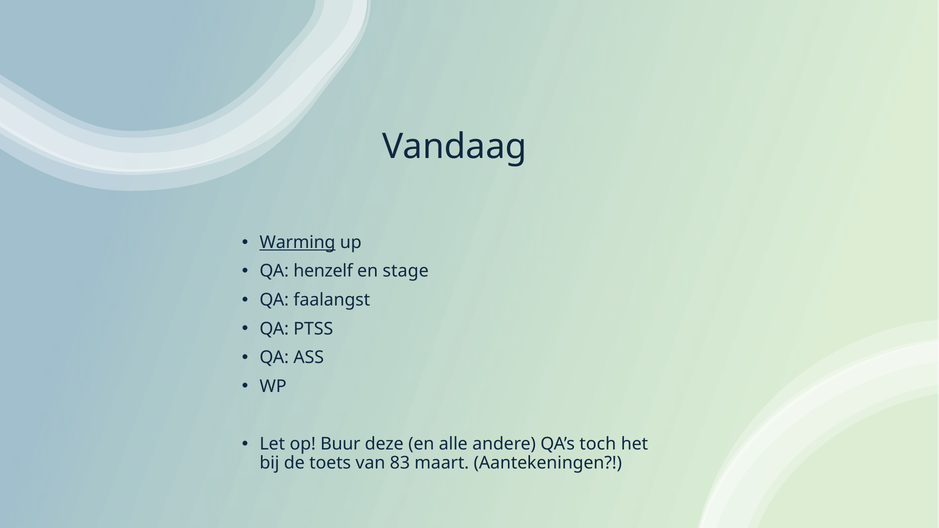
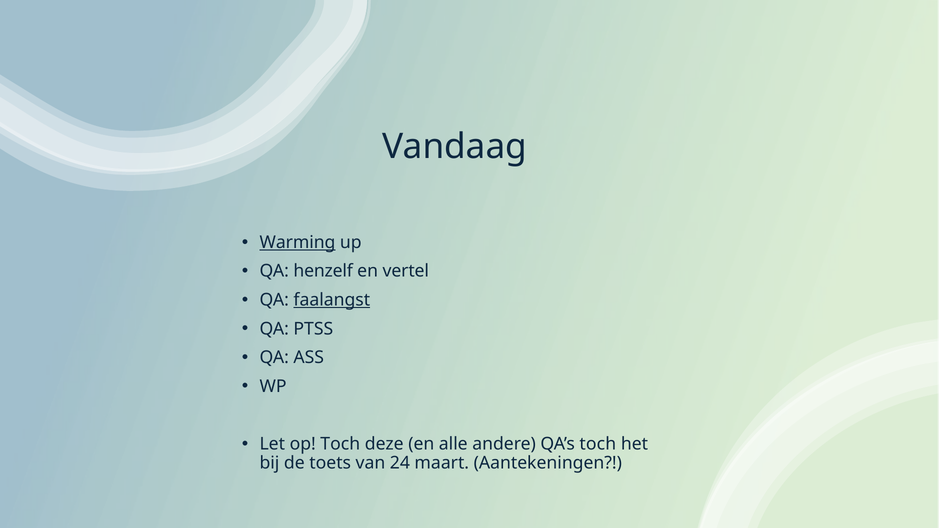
stage: stage -> vertel (406, 271)
faalangst underline: none -> present (332, 300)
op Buur: Buur -> Toch (340, 444)
83: 83 -> 24 (400, 463)
